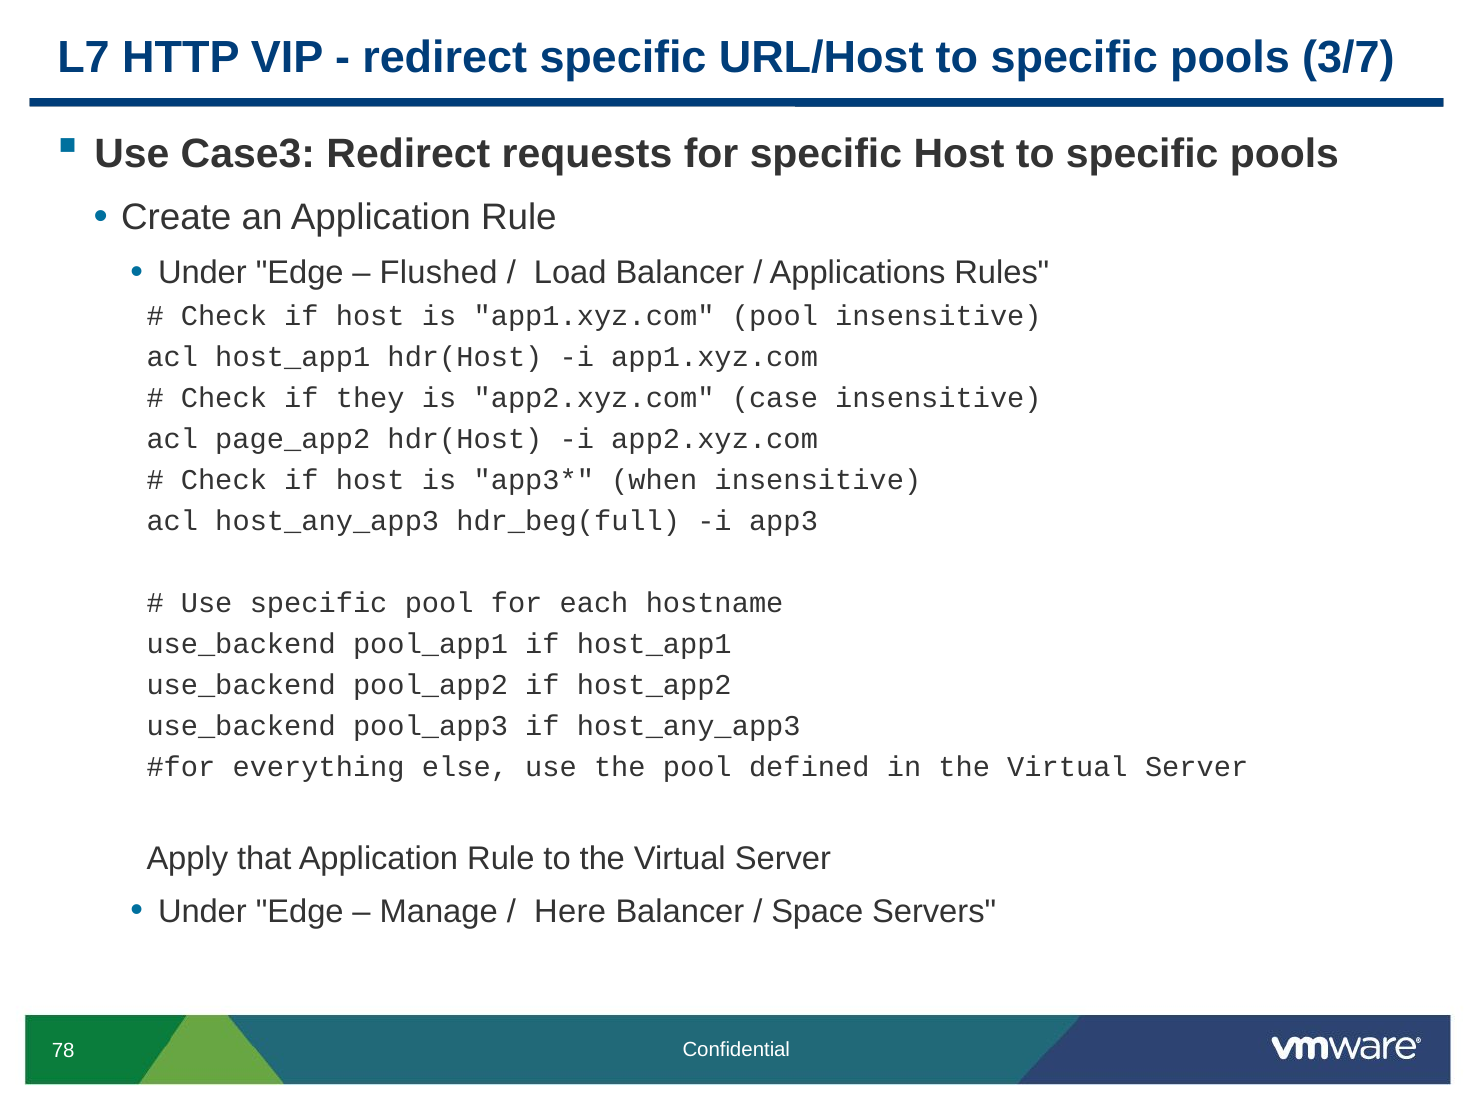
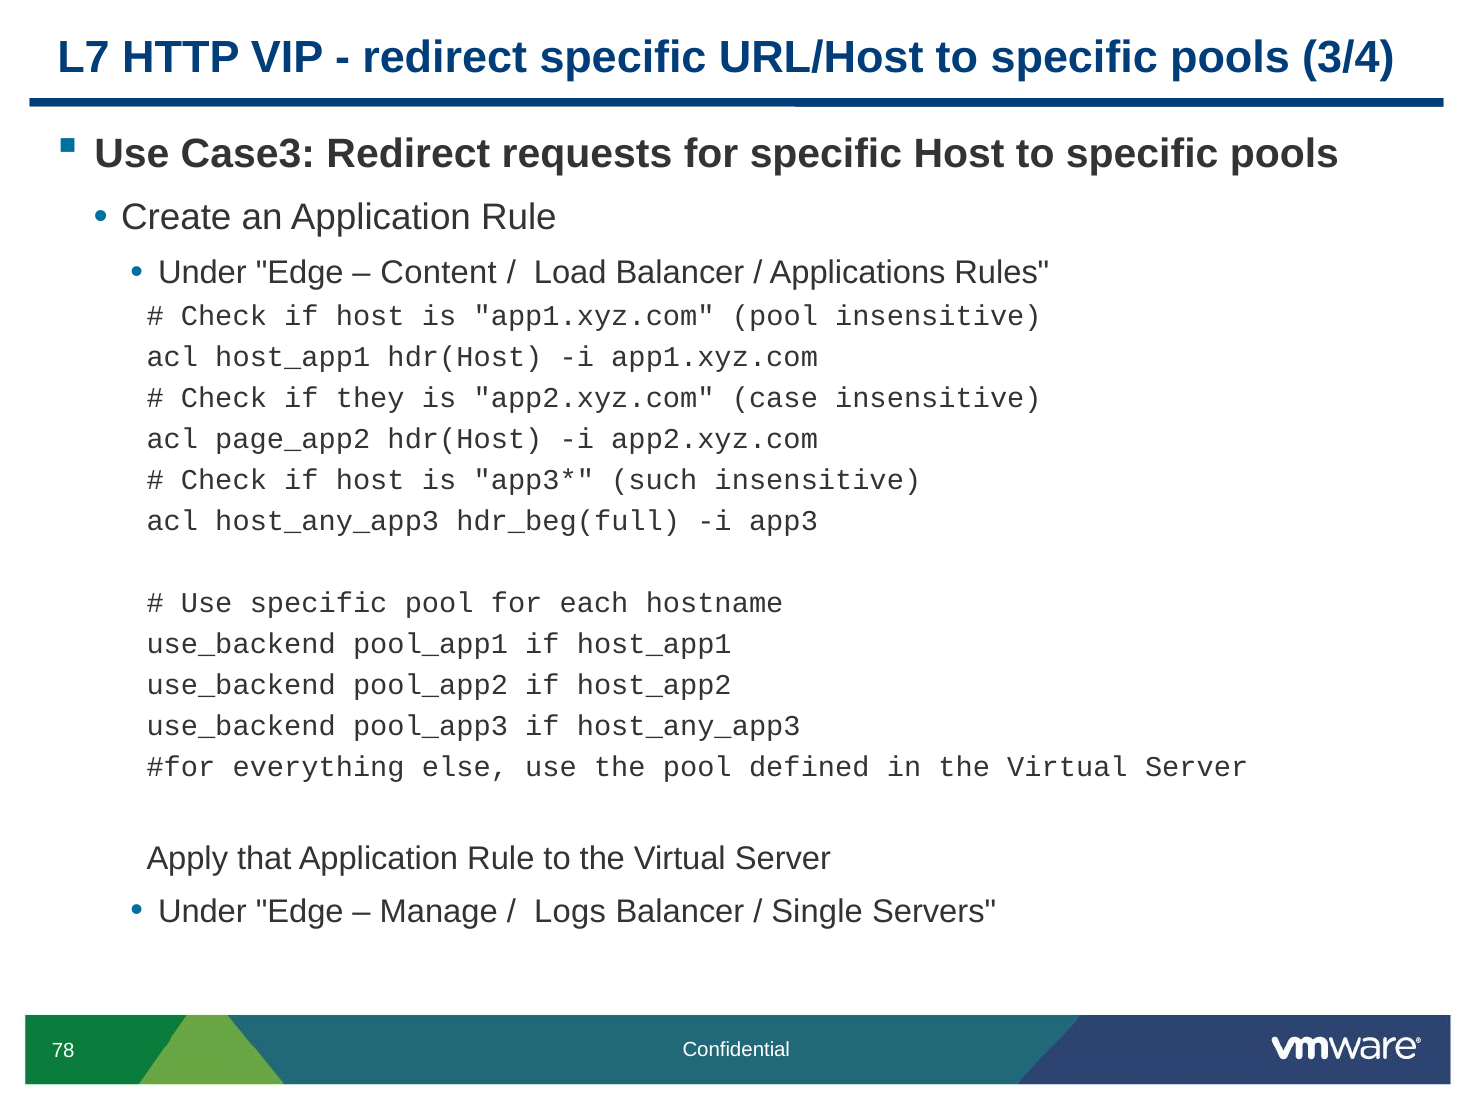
3/7: 3/7 -> 3/4 (1348, 58)
Flushed: Flushed -> Content (439, 273)
when: when -> such (654, 480)
Here: Here -> Logs (570, 912)
Space: Space -> Single (817, 912)
